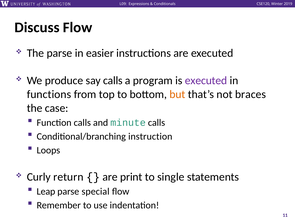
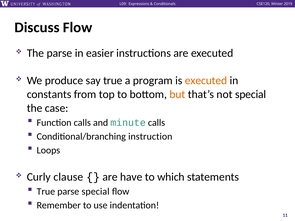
say calls: calls -> true (113, 81)
executed colour: purple -> orange (206, 81)
functions: functions -> constants (49, 94)
not braces: braces -> special (251, 94)
return: return -> clause (68, 177)
print: print -> have (131, 177)
single: single -> which (171, 177)
Leap: Leap -> True (46, 192)
